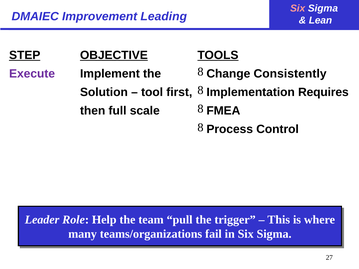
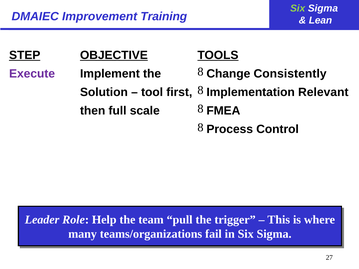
Six colour: pink -> light green (298, 8)
Leading: Leading -> Training (164, 17)
Requires: Requires -> Relevant (323, 92)
